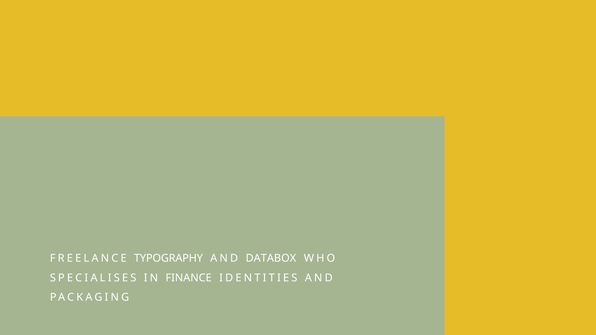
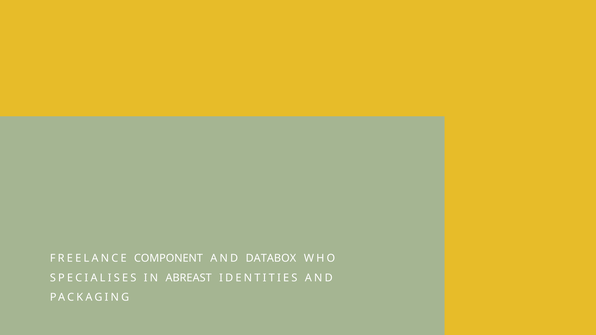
TYPOGRAPHY: TYPOGRAPHY -> COMPONENT (168, 258)
FINANCE: FINANCE -> ABREAST (189, 278)
